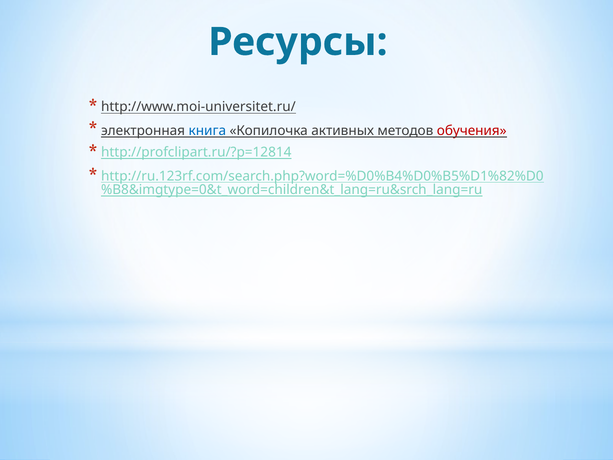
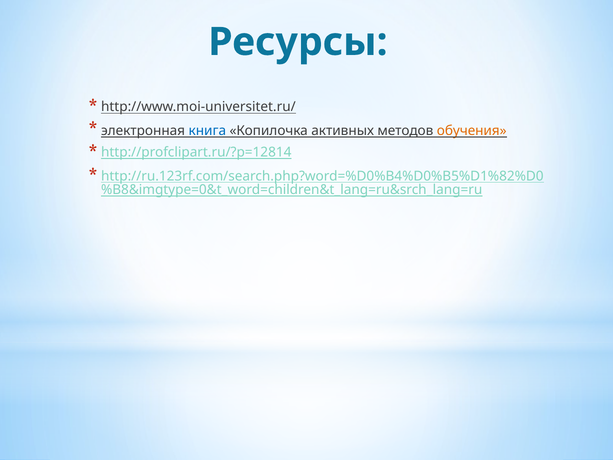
обучения colour: red -> orange (472, 131)
